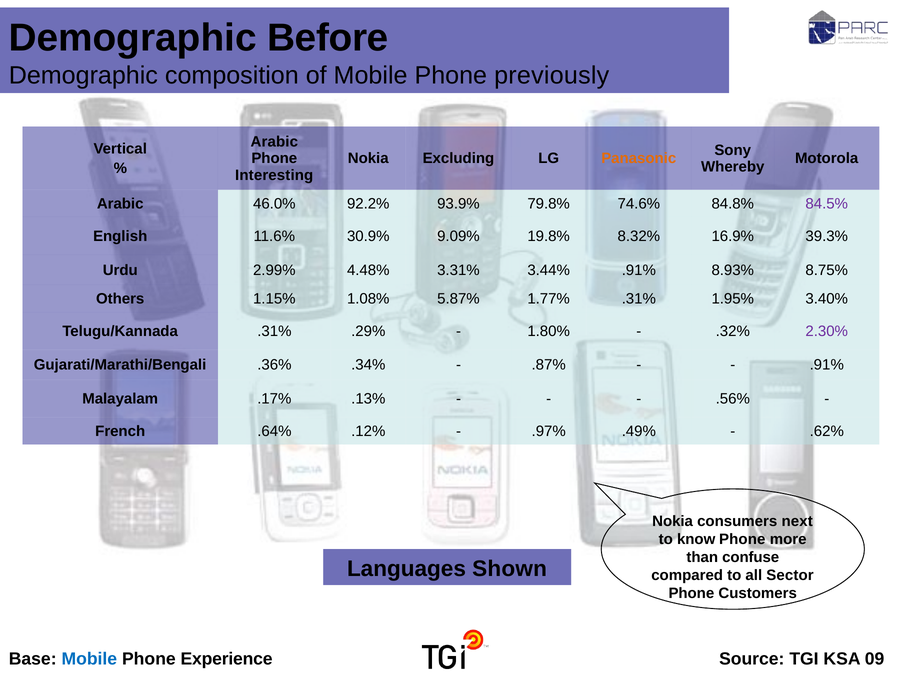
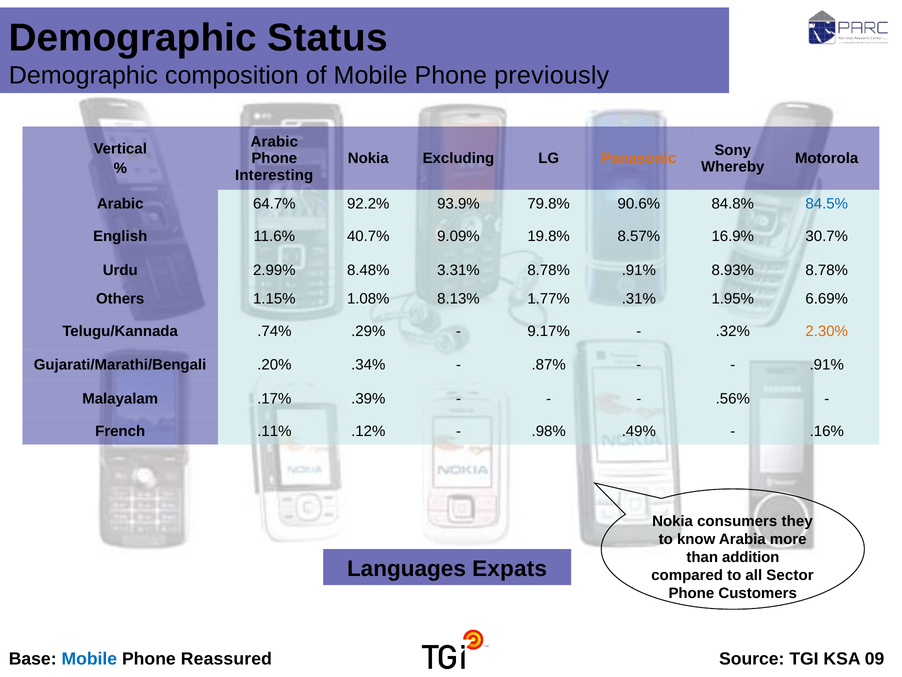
Before: Before -> Status (327, 38)
46.0%: 46.0% -> 64.7% (274, 204)
74.6%: 74.6% -> 90.6% (639, 204)
84.5% colour: purple -> blue (827, 204)
30.9%: 30.9% -> 40.7% (368, 236)
8.32%: 8.32% -> 8.57% (639, 236)
39.3%: 39.3% -> 30.7% (827, 236)
4.48%: 4.48% -> 8.48% (368, 270)
3.31% 3.44%: 3.44% -> 8.78% (549, 270)
8.93% 8.75%: 8.75% -> 8.78% (827, 270)
5.87%: 5.87% -> 8.13% (458, 299)
3.40%: 3.40% -> 6.69% (827, 299)
Telugu/Kannada .31%: .31% -> .74% (274, 331)
1.80%: 1.80% -> 9.17% (549, 331)
2.30% colour: purple -> orange (827, 331)
.36%: .36% -> .20% (274, 365)
.13%: .13% -> .39% (368, 399)
.64%: .64% -> .11% (274, 431)
.97%: .97% -> .98% (549, 431)
.62%: .62% -> .16% (827, 431)
next: next -> they (797, 521)
know Phone: Phone -> Arabia (742, 539)
confuse: confuse -> addition (751, 557)
Shown: Shown -> Expats (510, 568)
Experience: Experience -> Reassured (226, 659)
